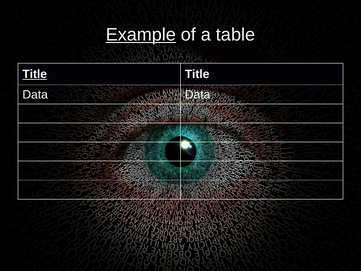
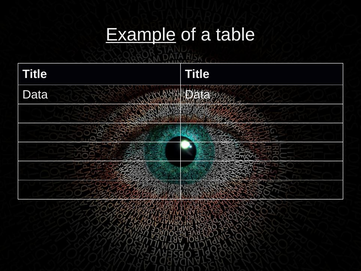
Title underline: present -> none (35, 74)
